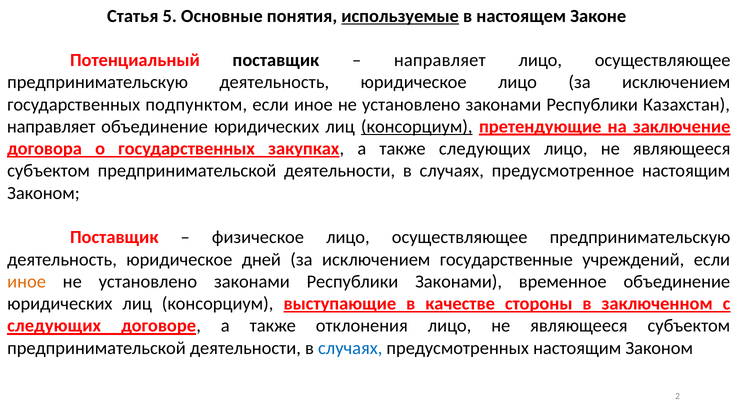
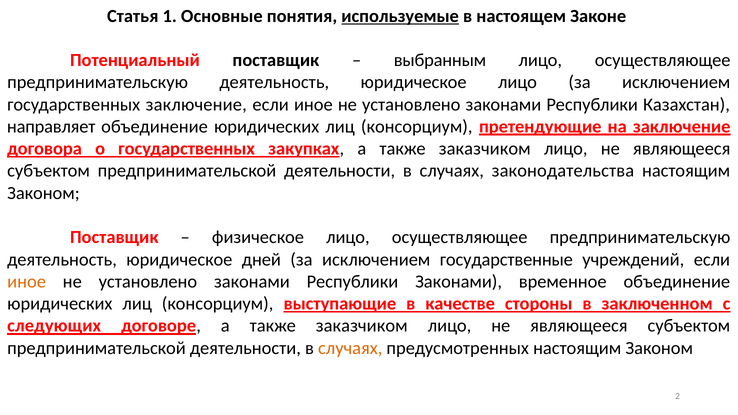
5: 5 -> 1 (170, 16)
направляет: направляет -> выбранным (440, 60)
государственных подпунктом: подпунктом -> заключение (196, 105)
консорциум underline: present -> none (417, 127)
закупках а также следующих: следующих -> заказчиком (485, 149)
предусмотренное: предусмотренное -> законодательства (563, 171)
договоре а также отклонения: отклонения -> заказчиком (362, 326)
случаях colour: blue -> orange (350, 348)
